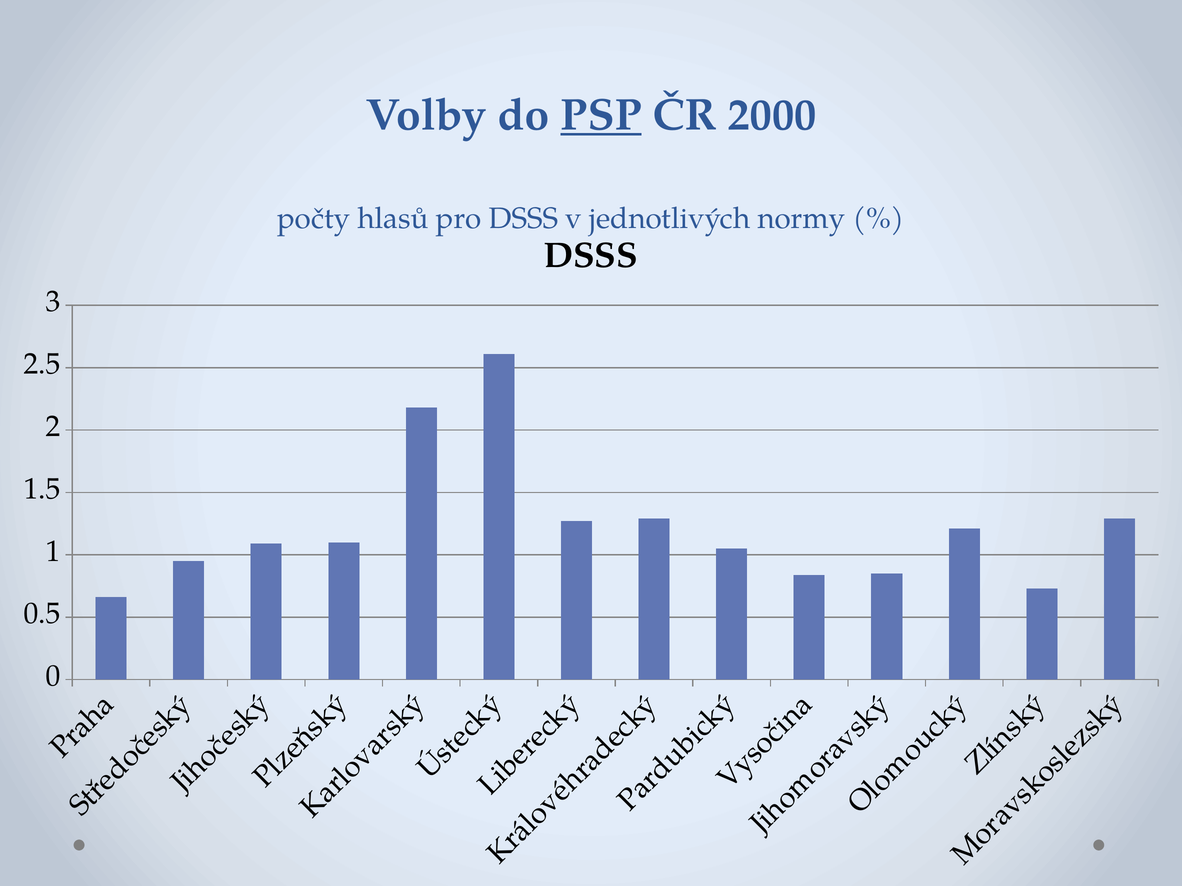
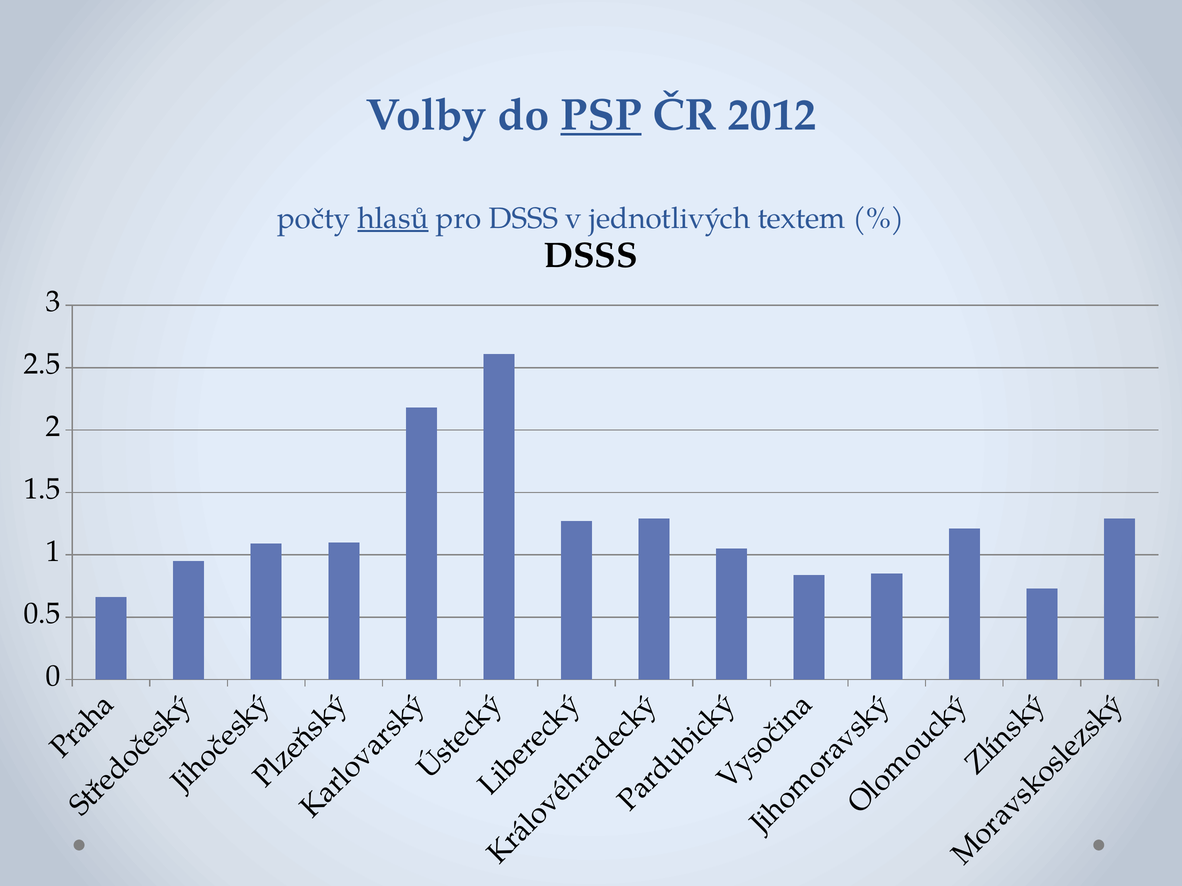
2000: 2000 -> 2012 (772, 115)
hlasů underline: none -> present (393, 218)
normy: normy -> textem (801, 218)
